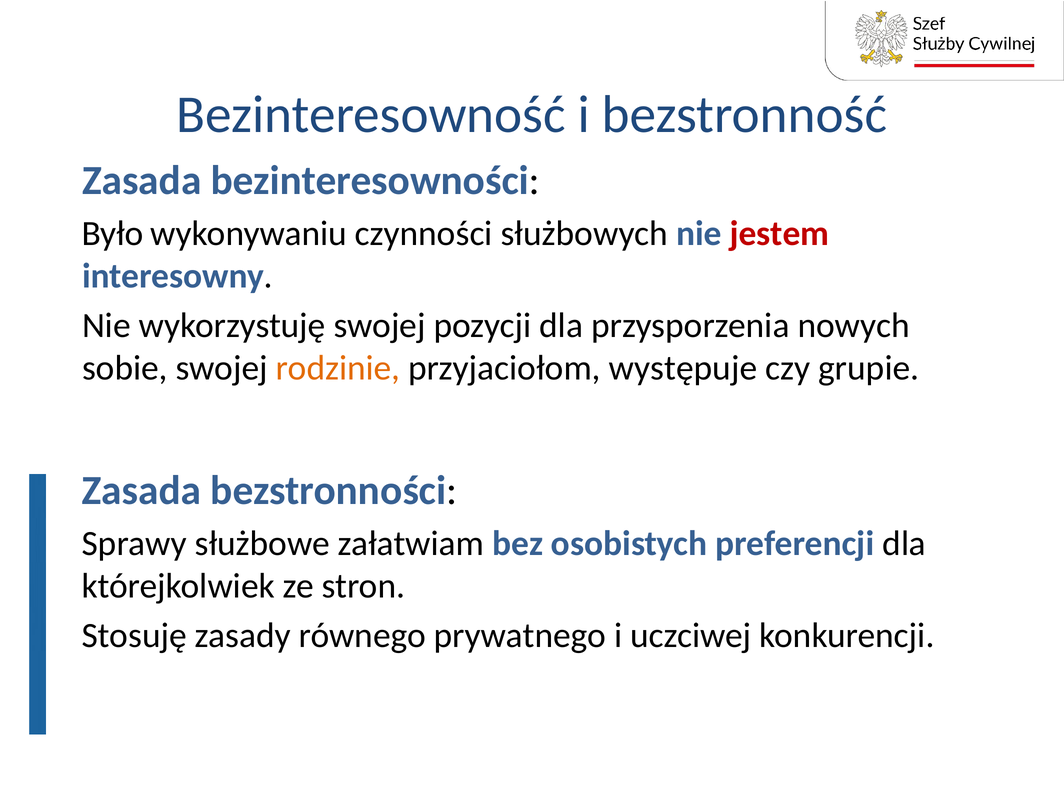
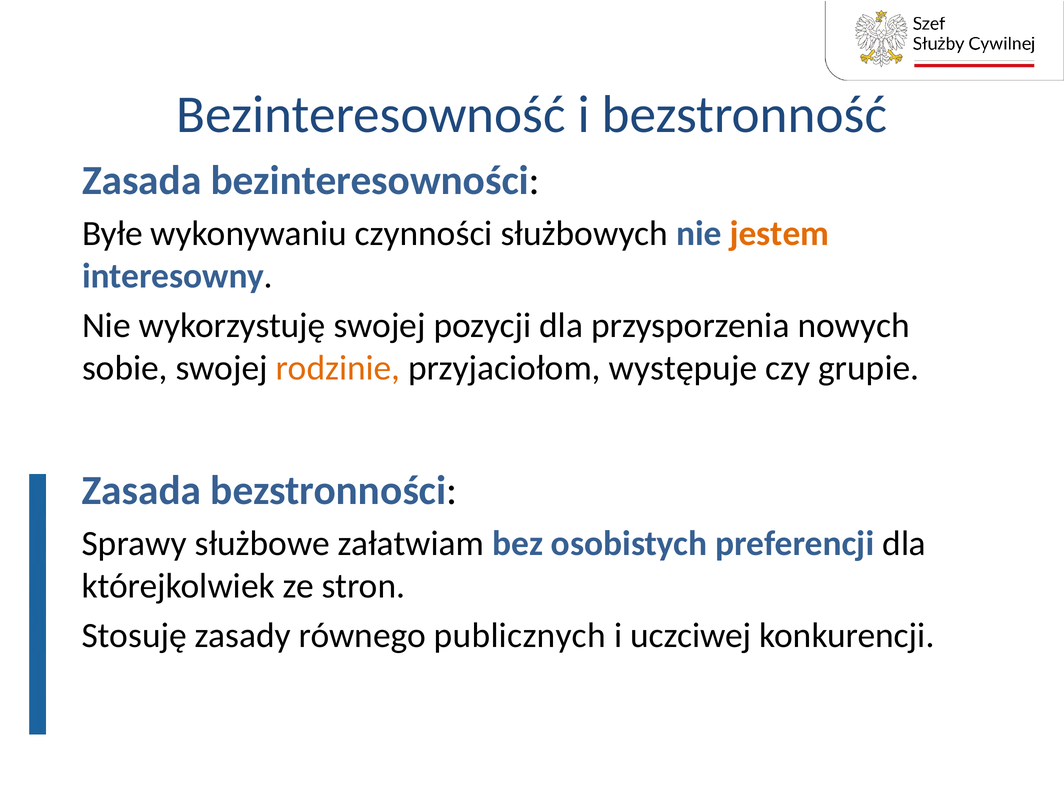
Było: Było -> Byłe (112, 233)
jestem colour: red -> orange (779, 233)
prywatnego: prywatnego -> publicznych (520, 636)
